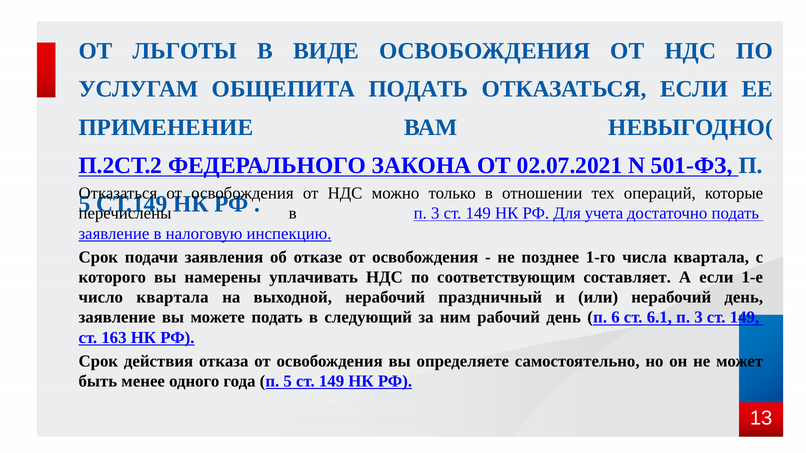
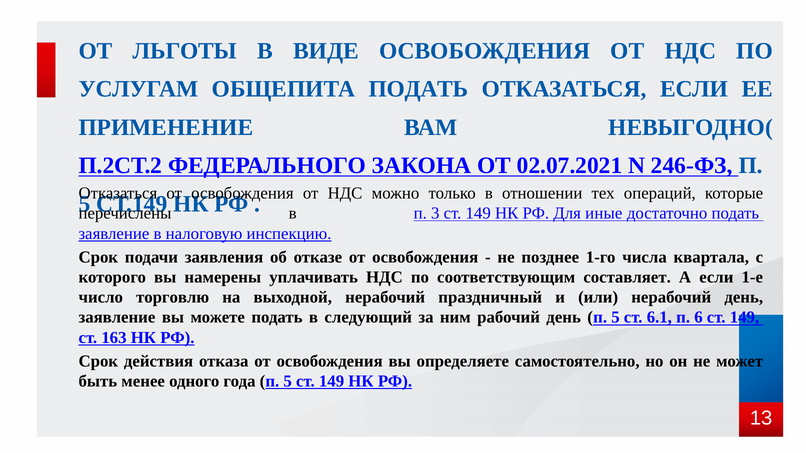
501-ФЗ: 501-ФЗ -> 246-ФЗ (692, 166)
учета: учета -> иные (604, 214)
число квартала: квартала -> торговлю (173, 298)
день п 6: 6 -> 5 (615, 318)
6.1 п 3: 3 -> 6 (698, 318)
